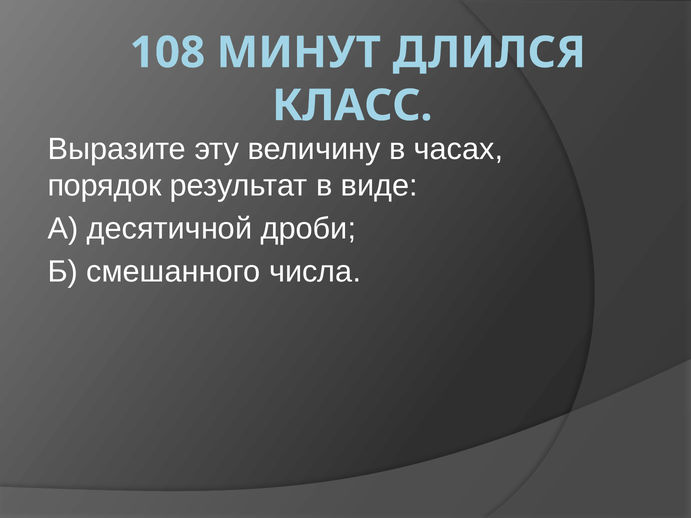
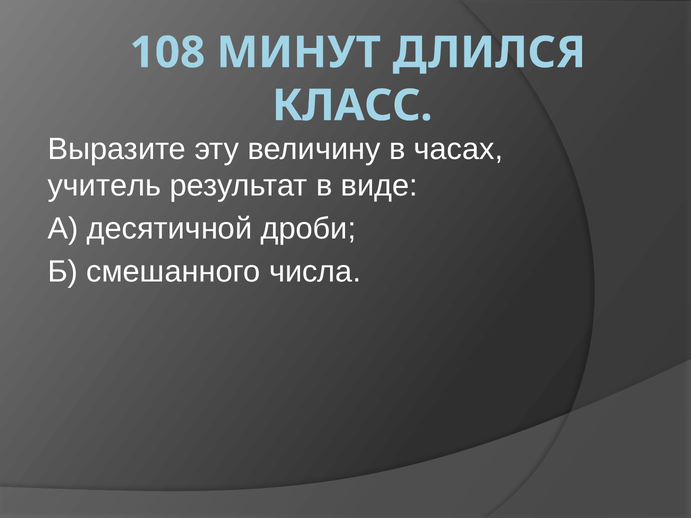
порядок: порядок -> учитель (104, 186)
